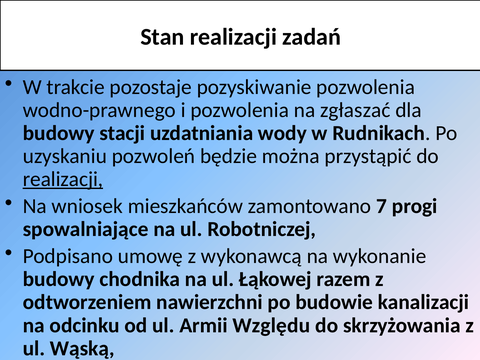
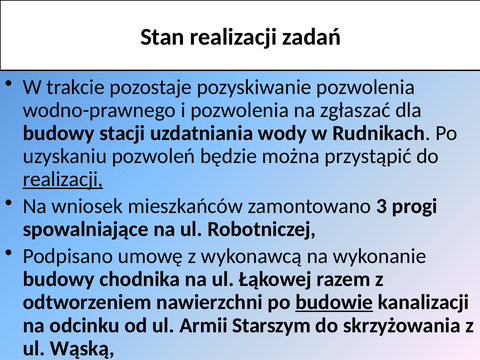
7: 7 -> 3 (382, 206)
budowie underline: none -> present (334, 302)
Względu: Względu -> Starszym (272, 325)
